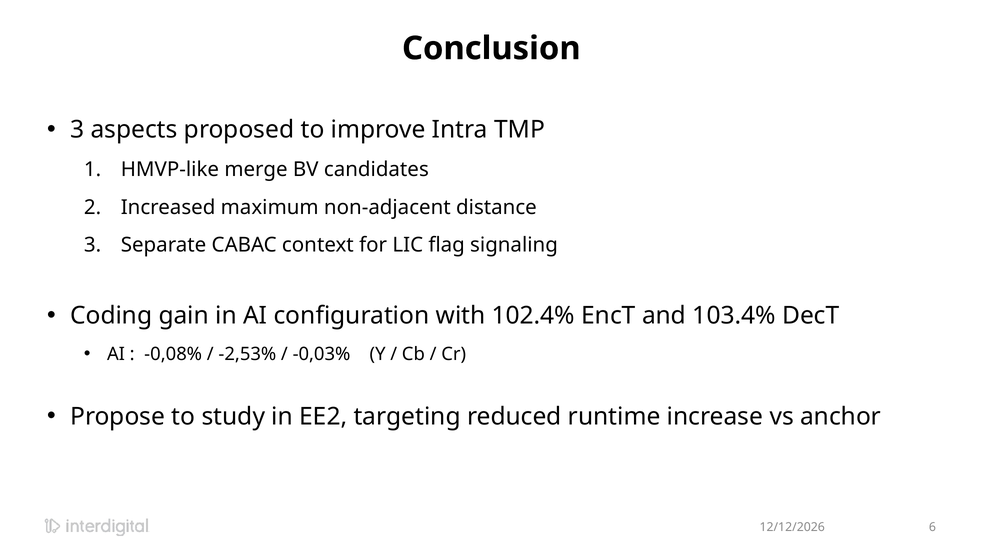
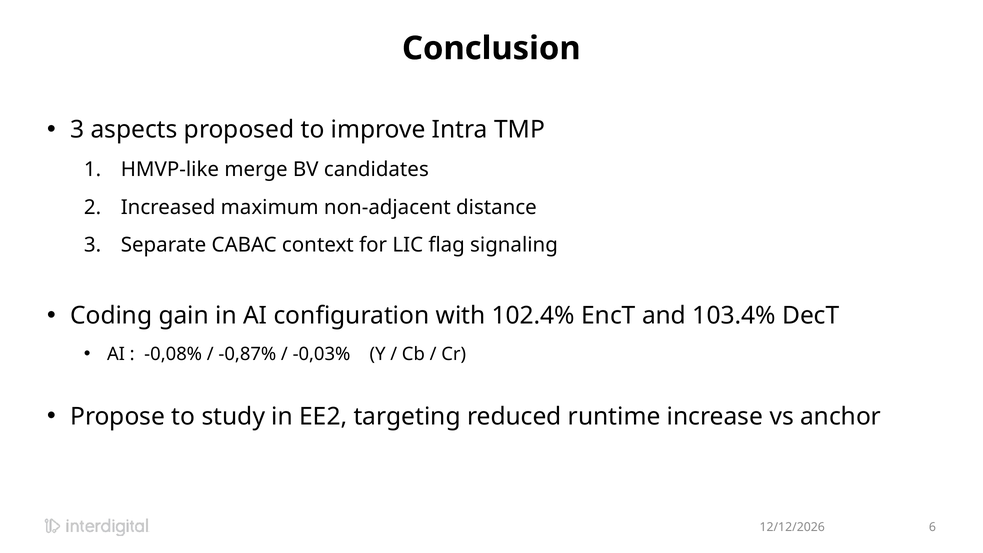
-2,53%: -2,53% -> -0,87% (247, 354)
